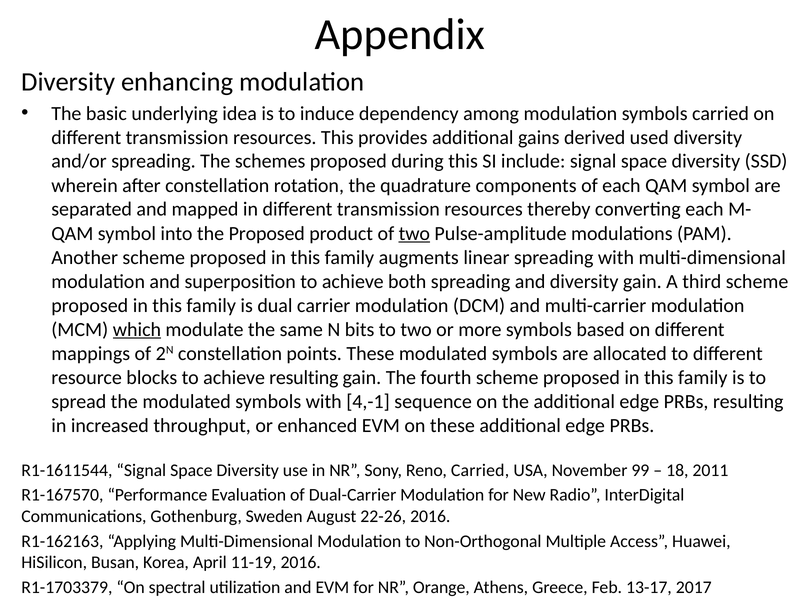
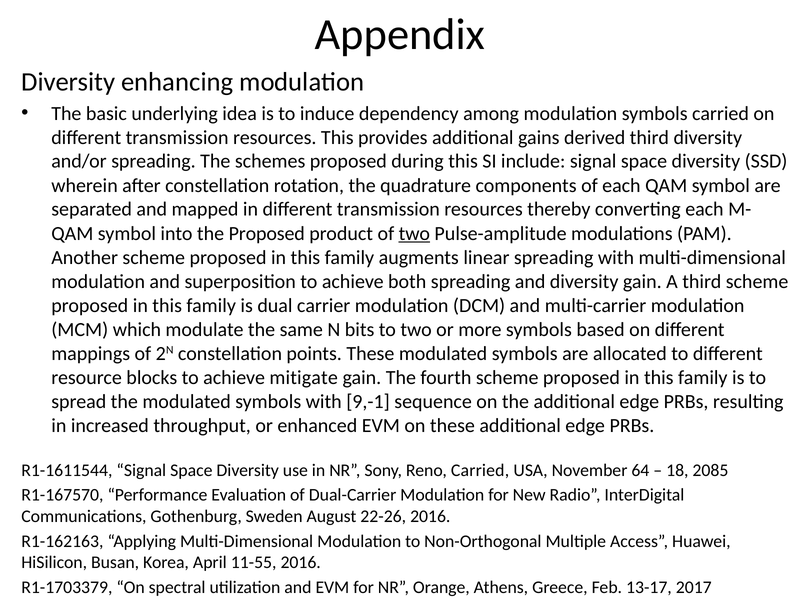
derived used: used -> third (649, 137)
which underline: present -> none (137, 329)
achieve resulting: resulting -> mitigate (304, 377)
4,-1: 4,-1 -> 9,-1 (368, 401)
99: 99 -> 64 (640, 470)
2011: 2011 -> 2085 (710, 470)
11-19: 11-19 -> 11-55 (254, 563)
